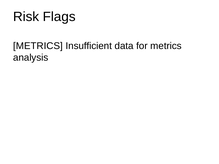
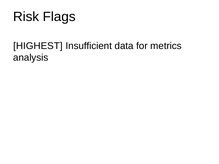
METRICS: METRICS -> HIGHEST (38, 46)
